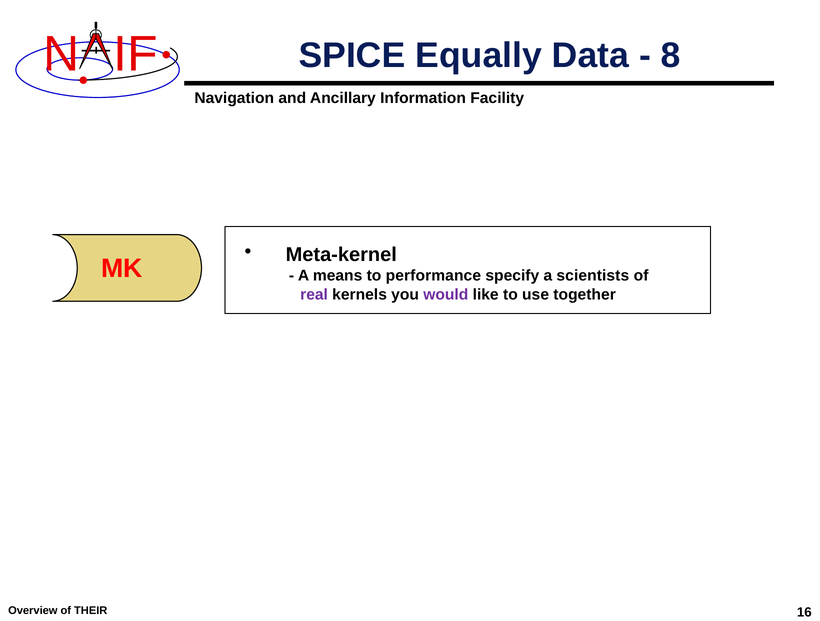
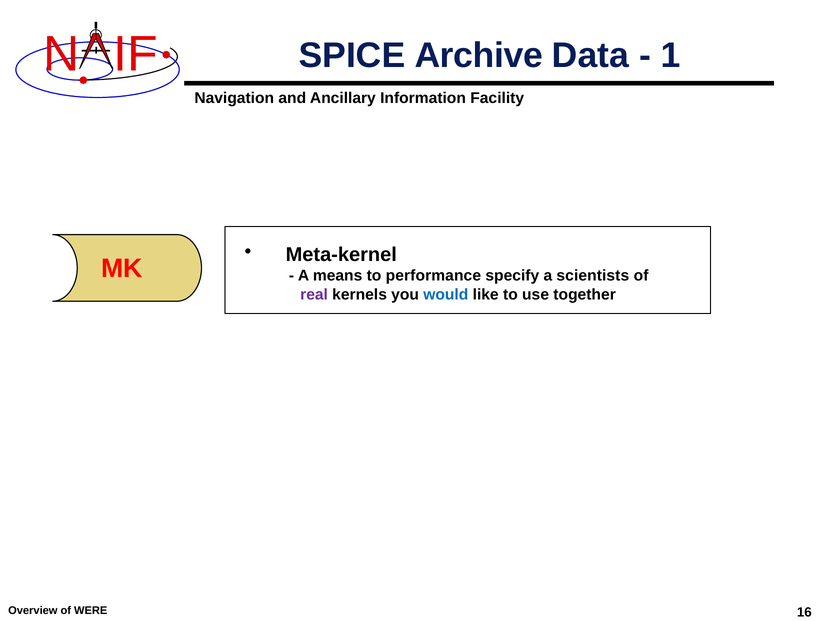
Equally: Equally -> Archive (479, 56)
8: 8 -> 1 (671, 56)
would colour: purple -> blue (446, 295)
THEIR: THEIR -> WERE (91, 612)
